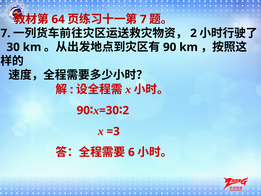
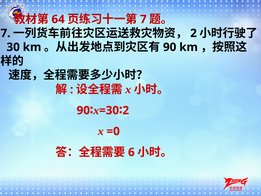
=3: =3 -> =0 (113, 131)
